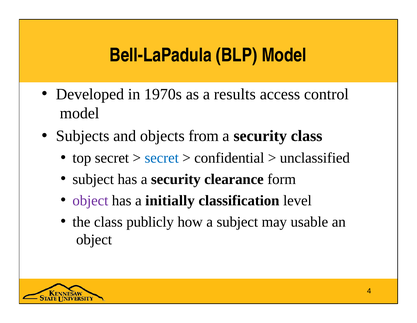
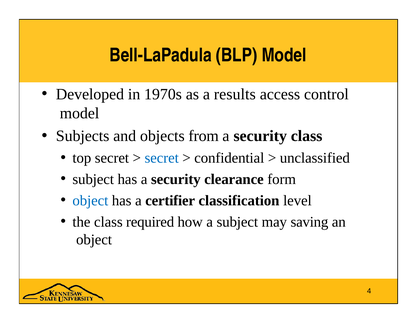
object colour: purple -> blue (90, 200)
initially: initially -> certifier (170, 200)
publicly: publicly -> required (150, 221)
usable: usable -> saving (309, 221)
